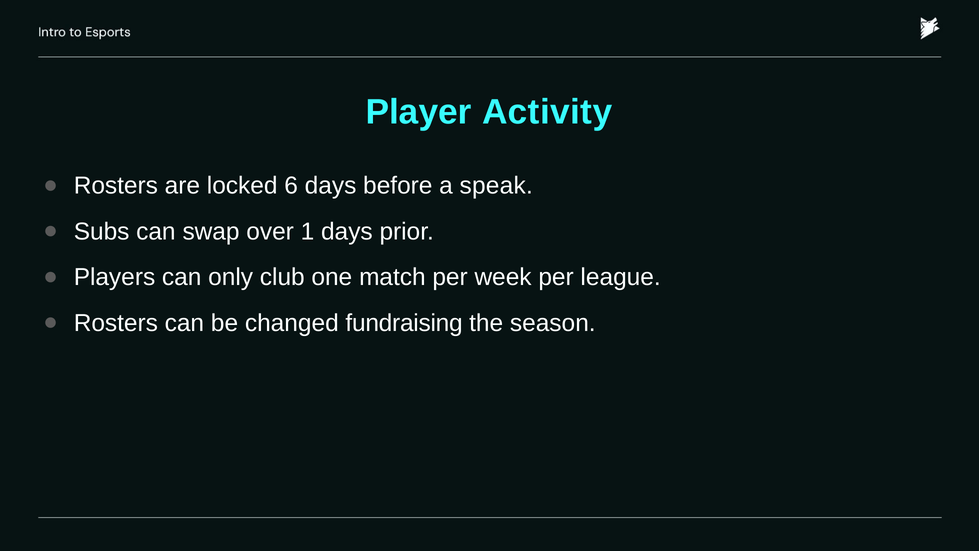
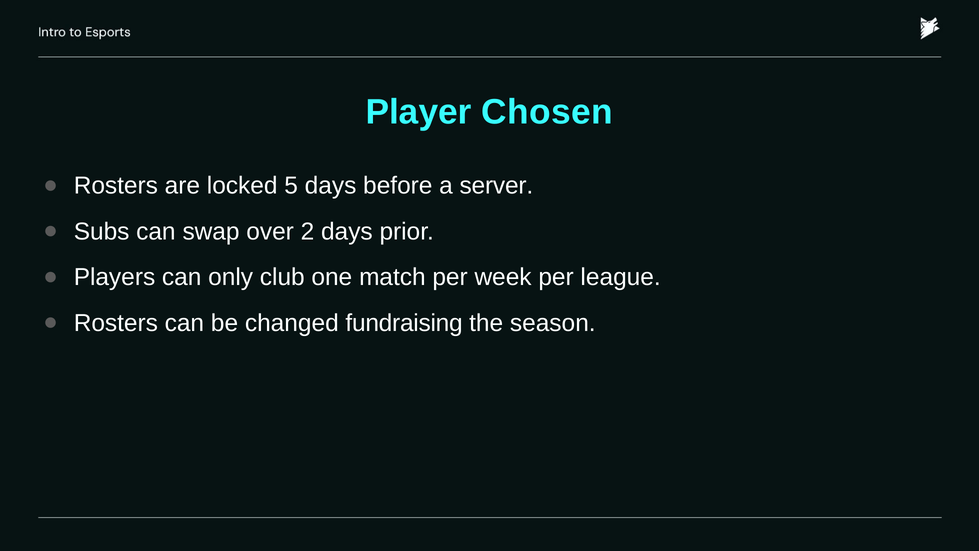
Activity: Activity -> Chosen (547, 112)
6: 6 -> 5 (291, 186)
speak: speak -> server (496, 186)
1: 1 -> 2 (307, 231)
